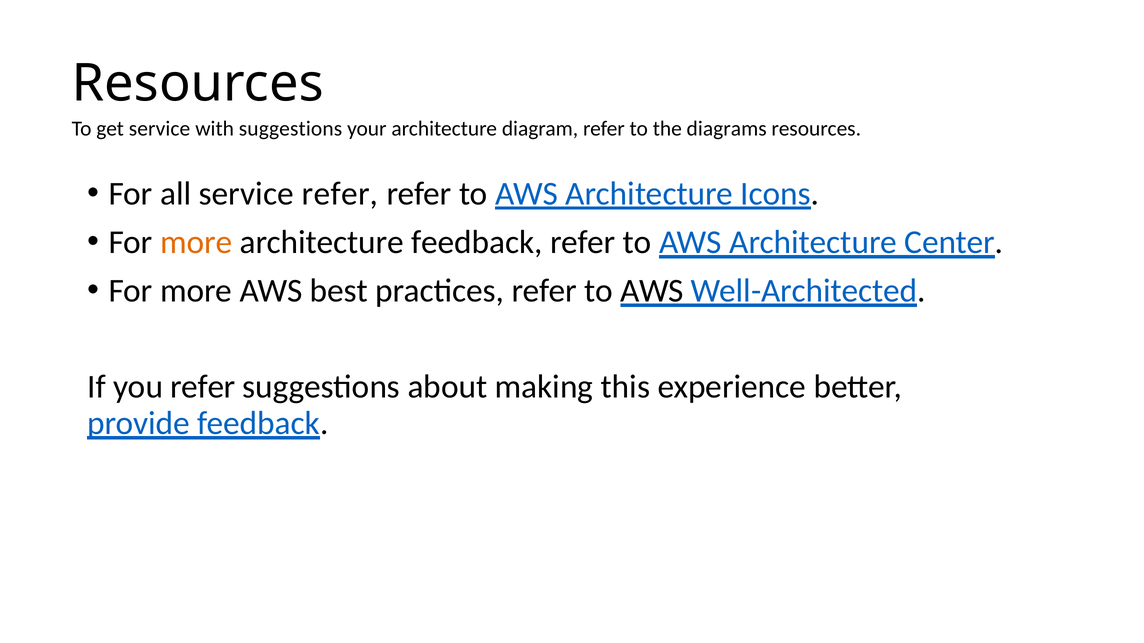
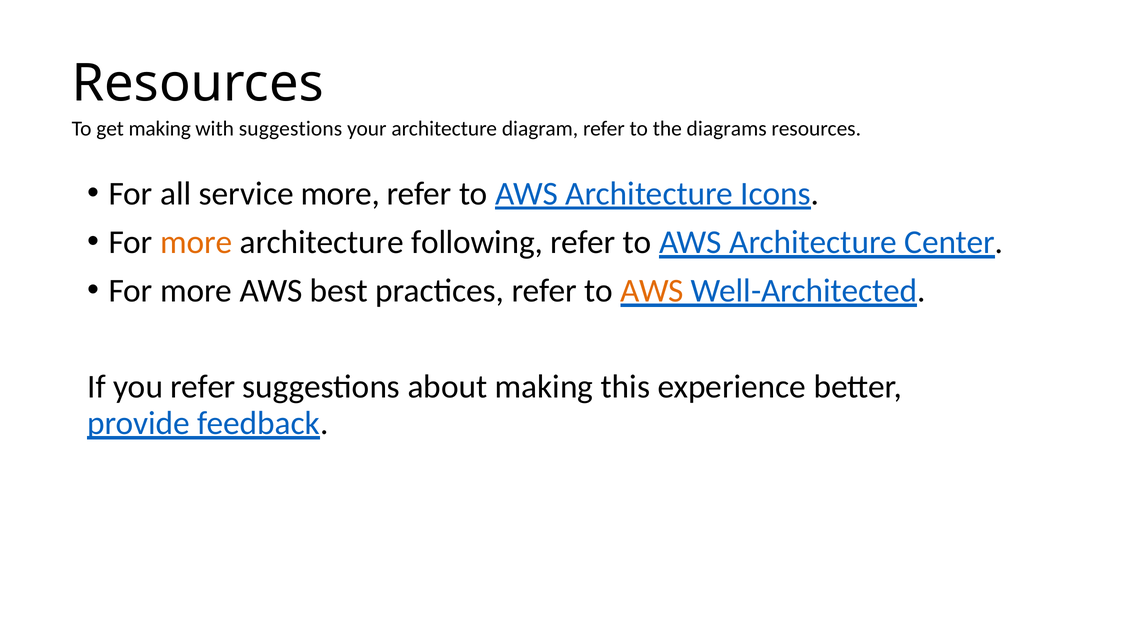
get service: service -> making (160, 129)
service refer: refer -> more (340, 194)
architecture feedback: feedback -> following (477, 243)
AWS colour: black -> orange (652, 291)
